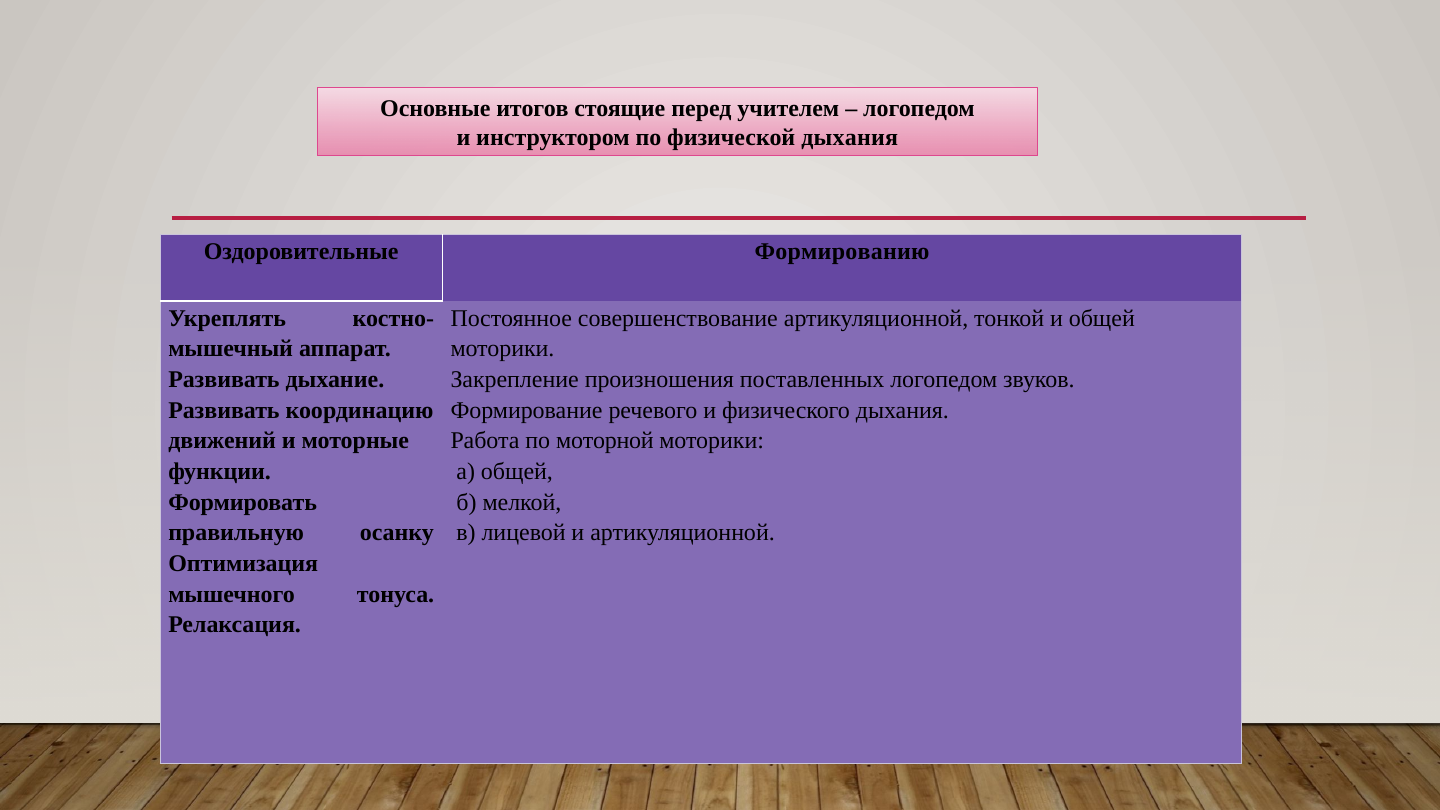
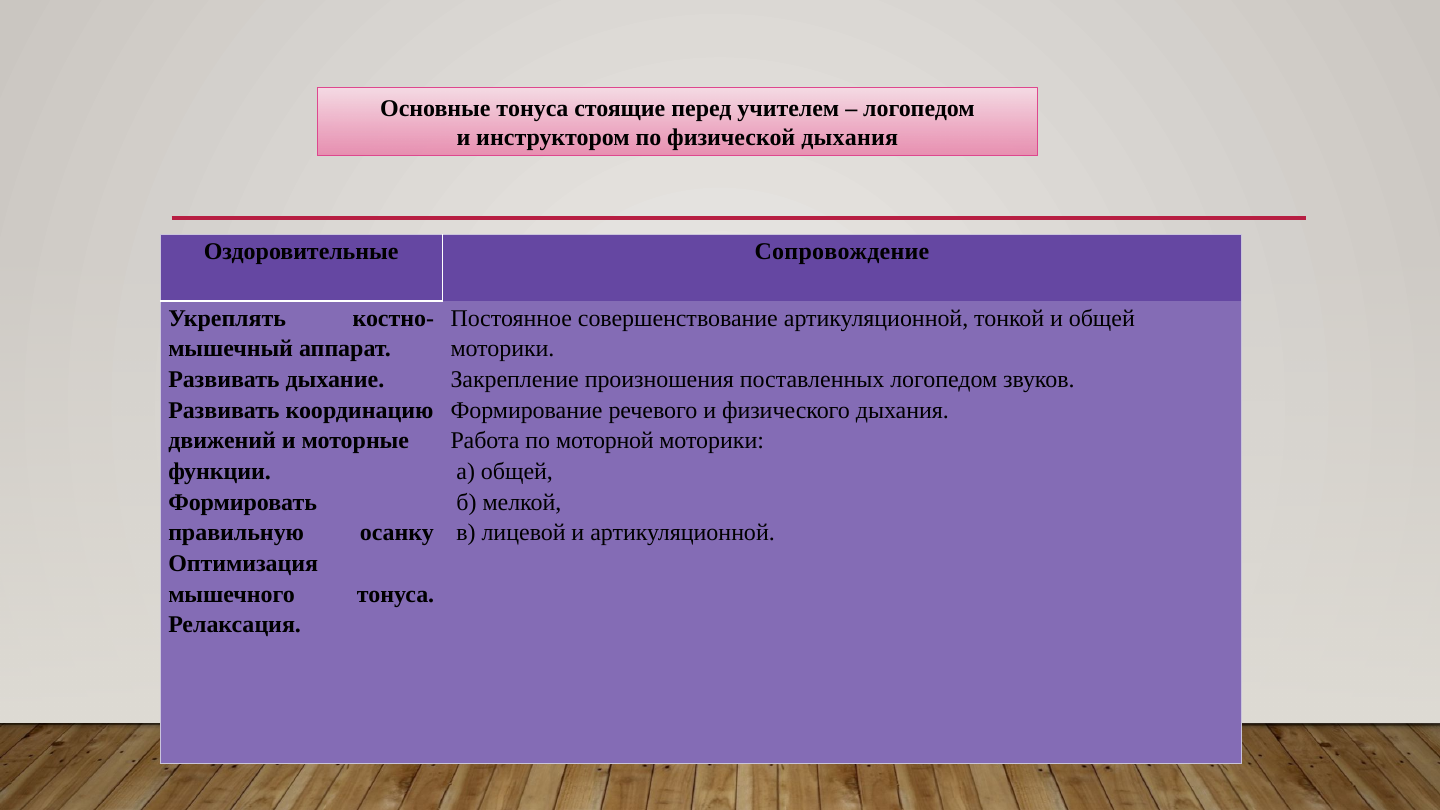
Основные итогов: итогов -> тонуса (532, 109)
Формированию: Формированию -> Сопровождение (842, 252)
